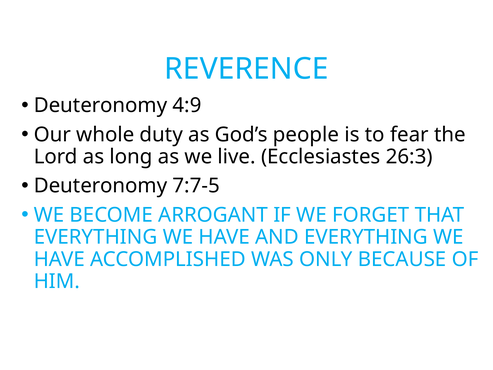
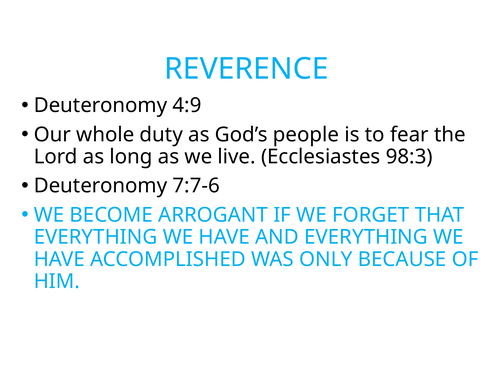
26:3: 26:3 -> 98:3 (409, 157)
7:7-5: 7:7-5 -> 7:7-6 (196, 186)
